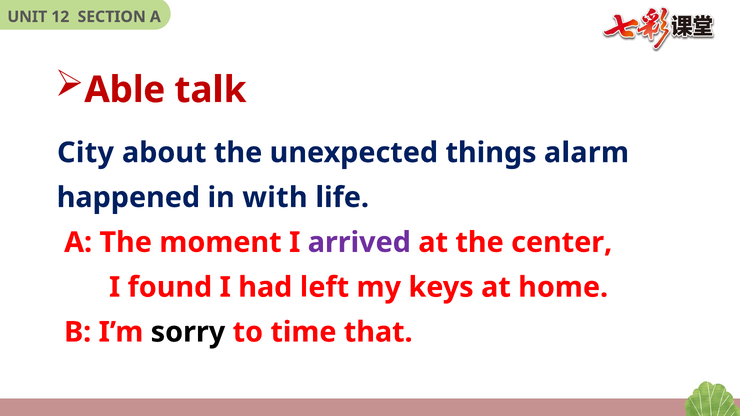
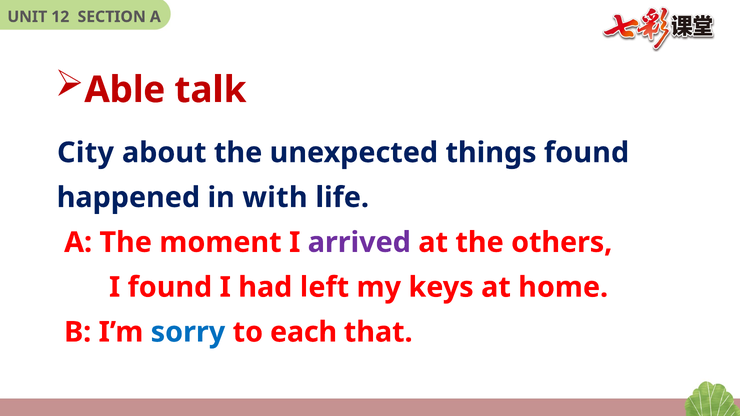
things alarm: alarm -> found (587, 153)
center: center -> others (562, 243)
sorry colour: black -> blue (188, 332)
time: time -> each (304, 332)
